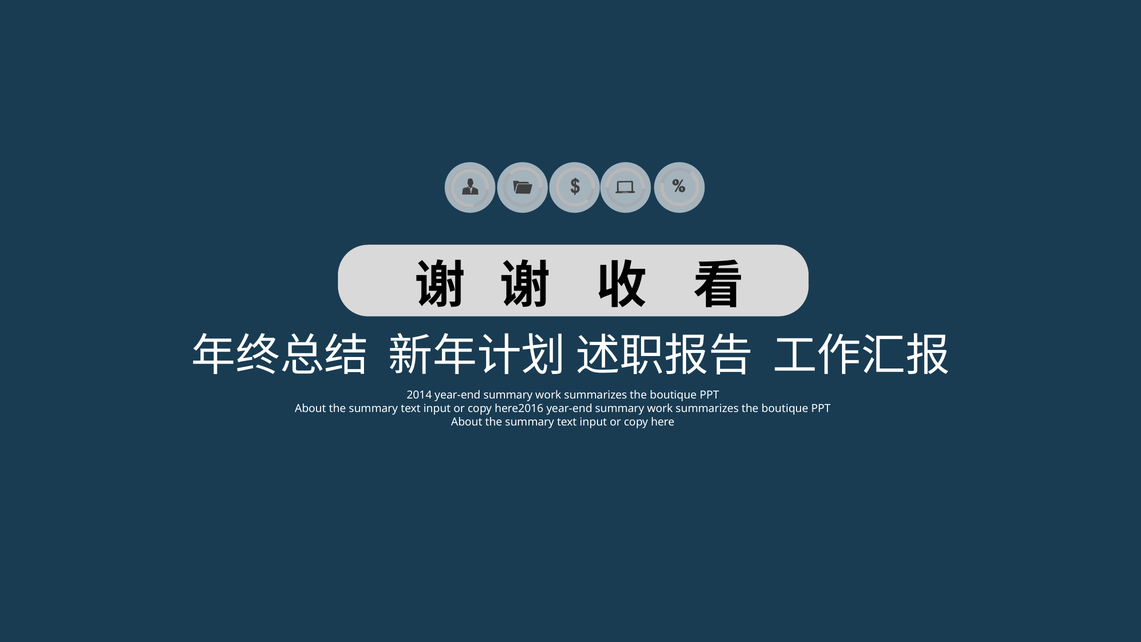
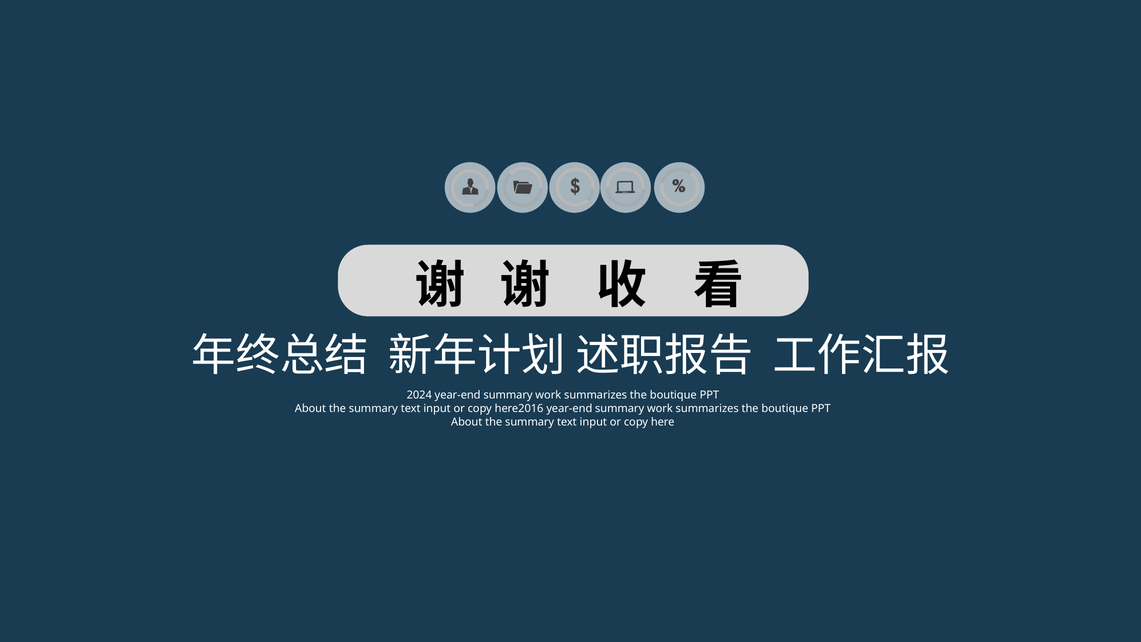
2014: 2014 -> 2024 (419, 395)
